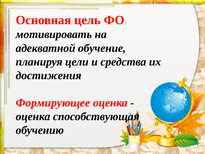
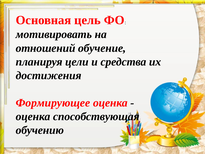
адекватной: адекватной -> отношений (46, 48)
